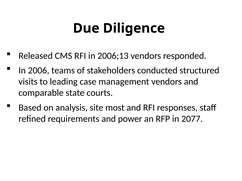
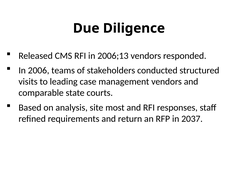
power: power -> return (130, 119)
2077: 2077 -> 2037 (192, 119)
